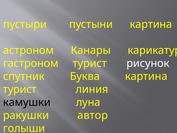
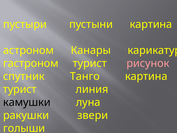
рисунок colour: white -> pink (148, 63)
Буква: Буква -> Танго (85, 76)
автор: автор -> звери (93, 115)
